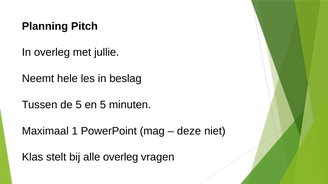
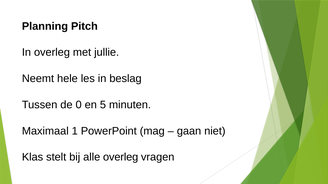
de 5: 5 -> 0 (79, 105)
deze: deze -> gaan (189, 131)
